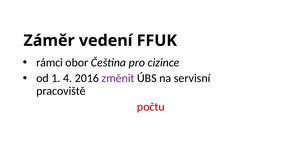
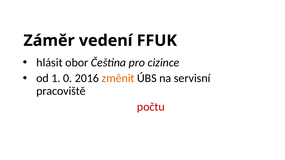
rámci: rámci -> hlásit (49, 63)
4: 4 -> 0 (68, 78)
změnit colour: purple -> orange (118, 78)
